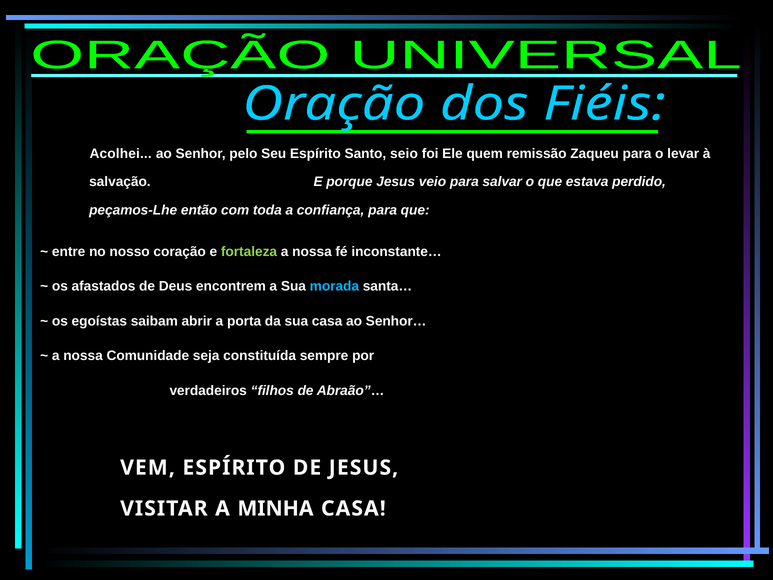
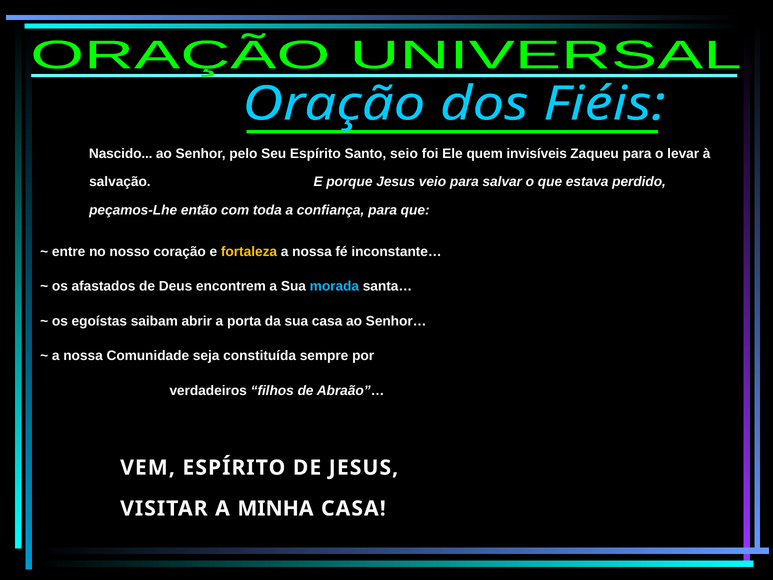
Acolhei: Acolhei -> Nascido (121, 153)
remissão: remissão -> invisíveis (537, 153)
fortaleza colour: light green -> yellow (249, 251)
